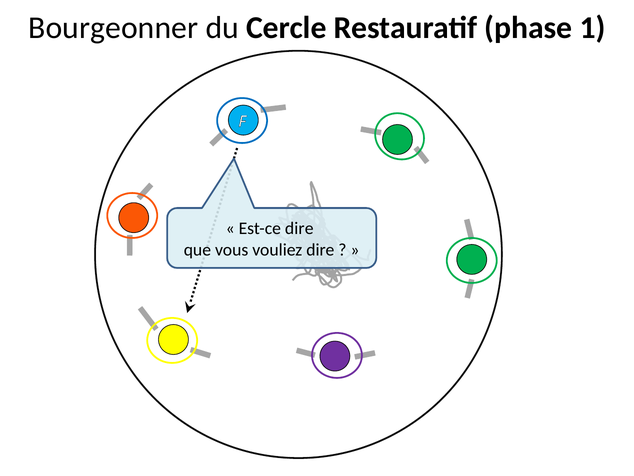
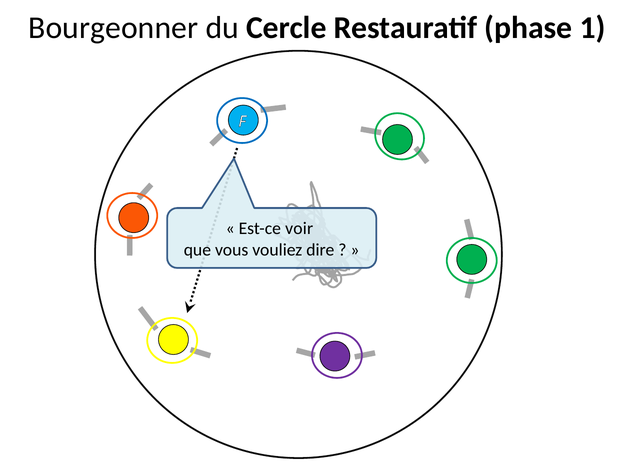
Est-ce dire: dire -> voir (299, 228)
